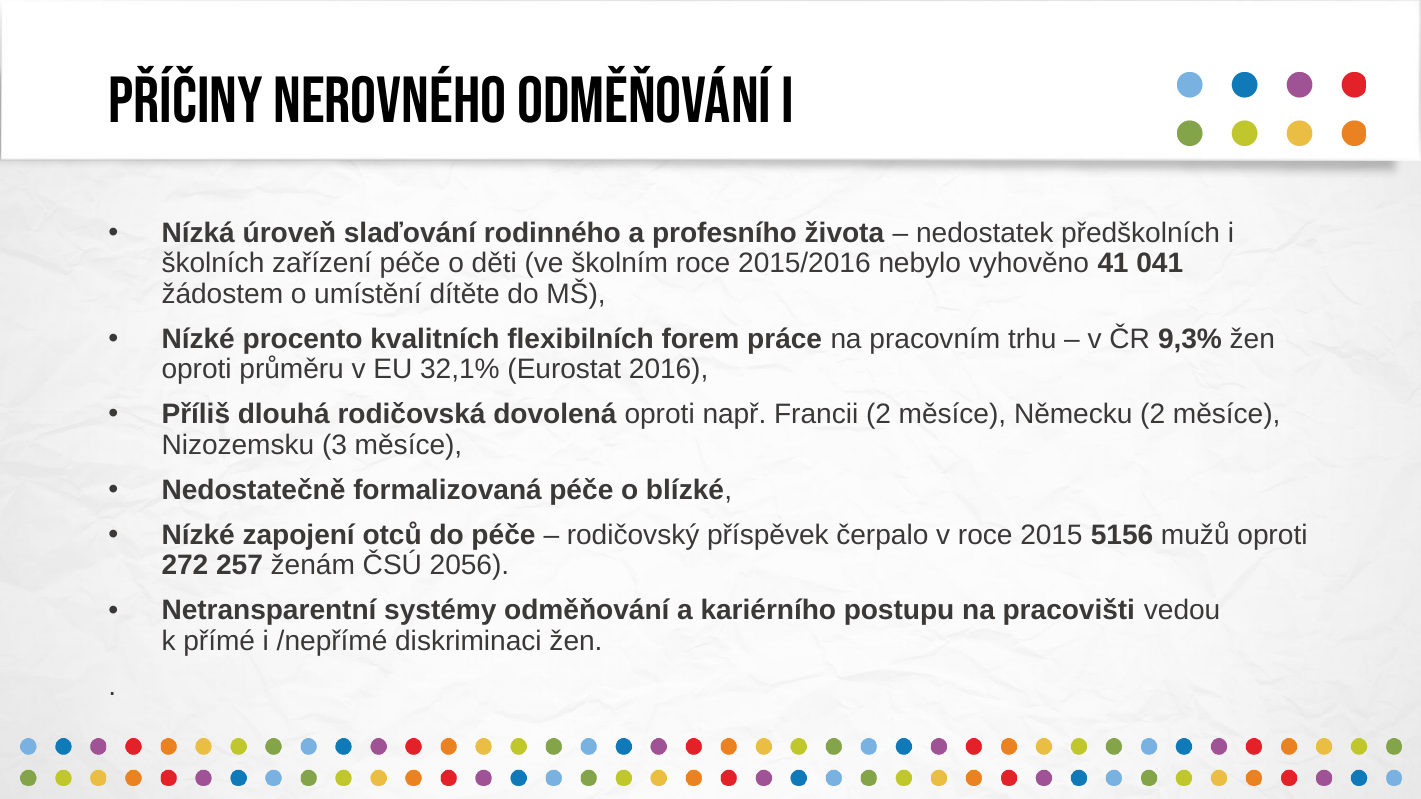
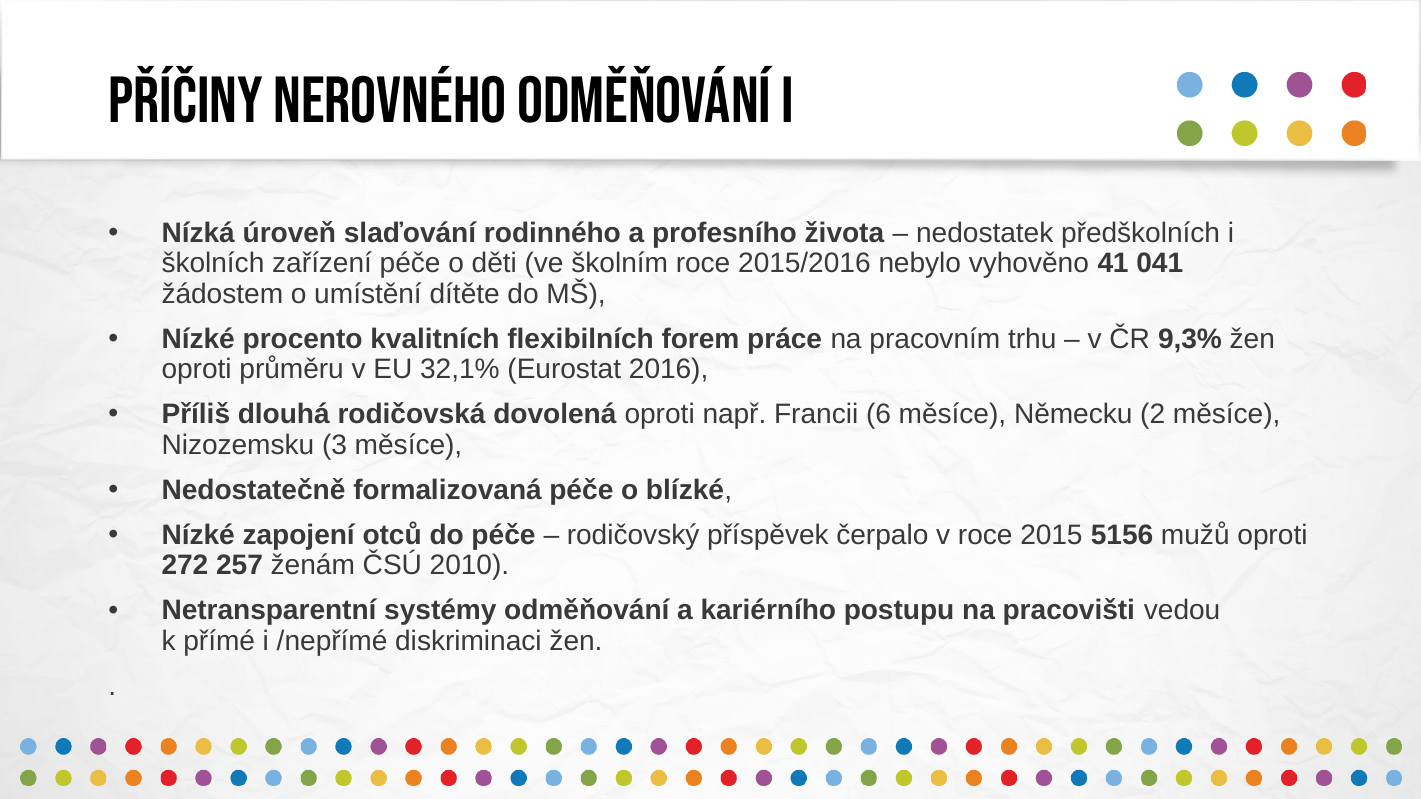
Francii 2: 2 -> 6 (879, 415)
2056: 2056 -> 2010 (469, 566)
